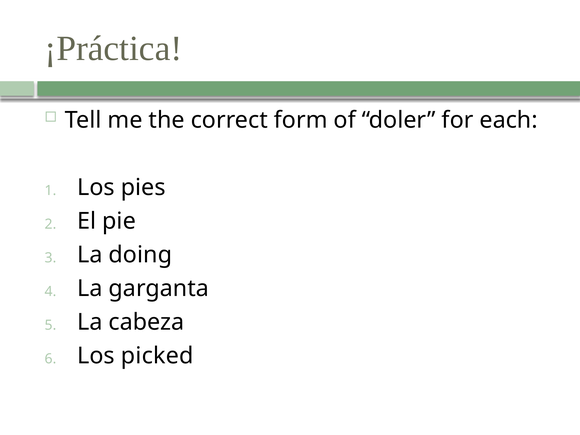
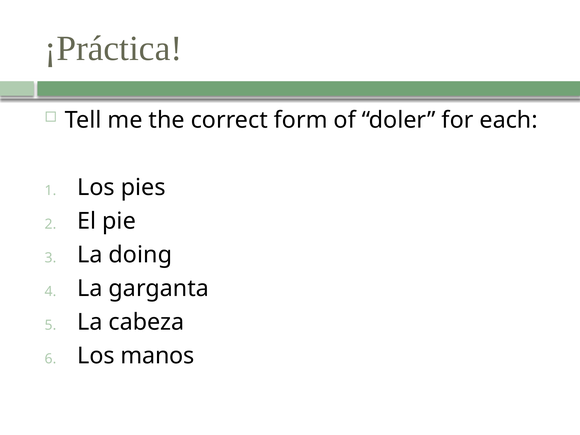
picked: picked -> manos (157, 356)
